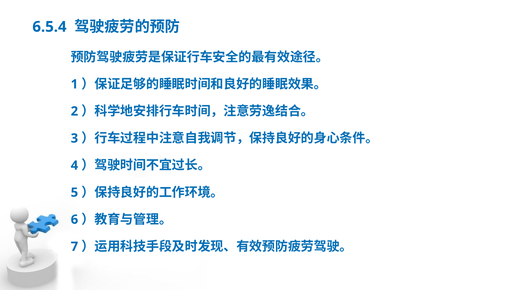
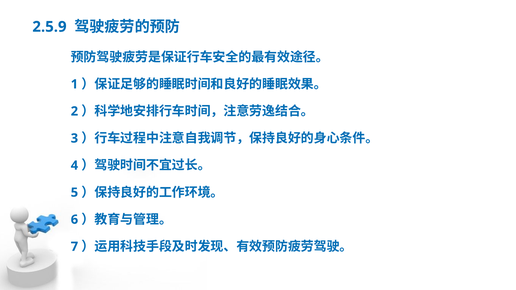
6.5.4: 6.5.4 -> 2.5.9 (49, 27)
